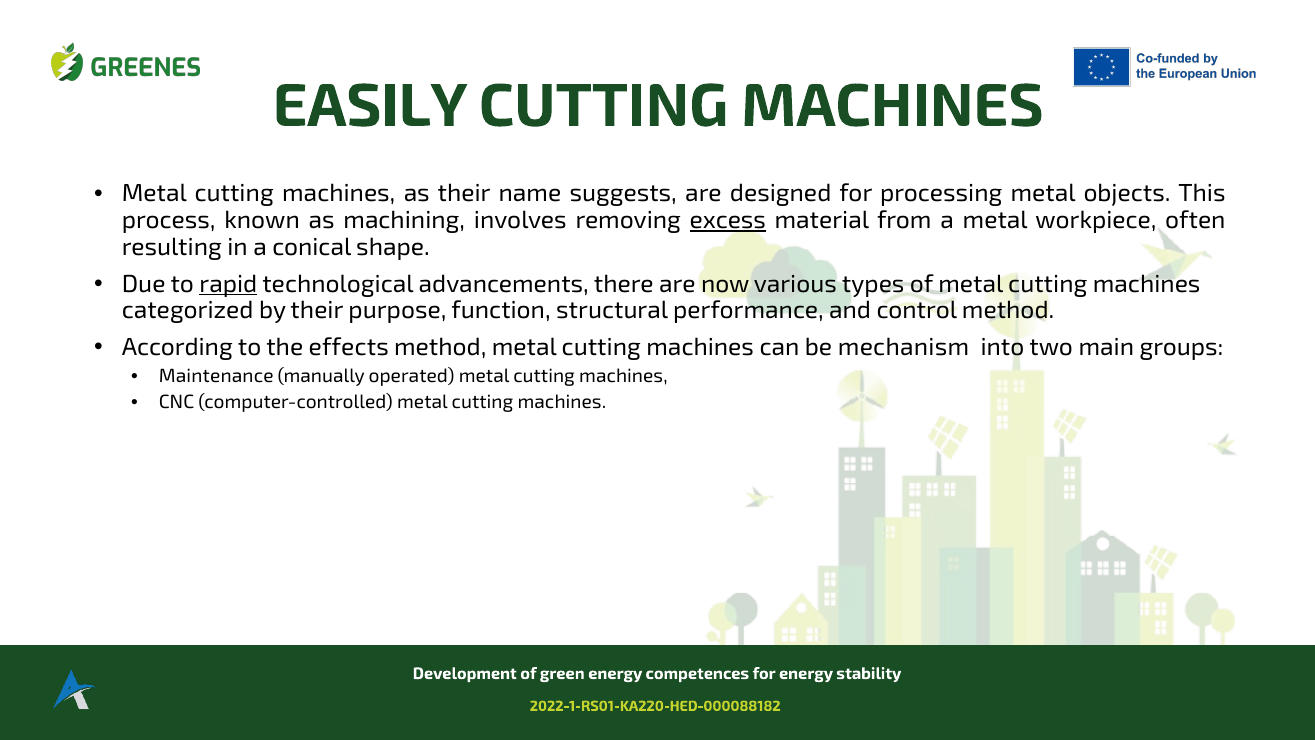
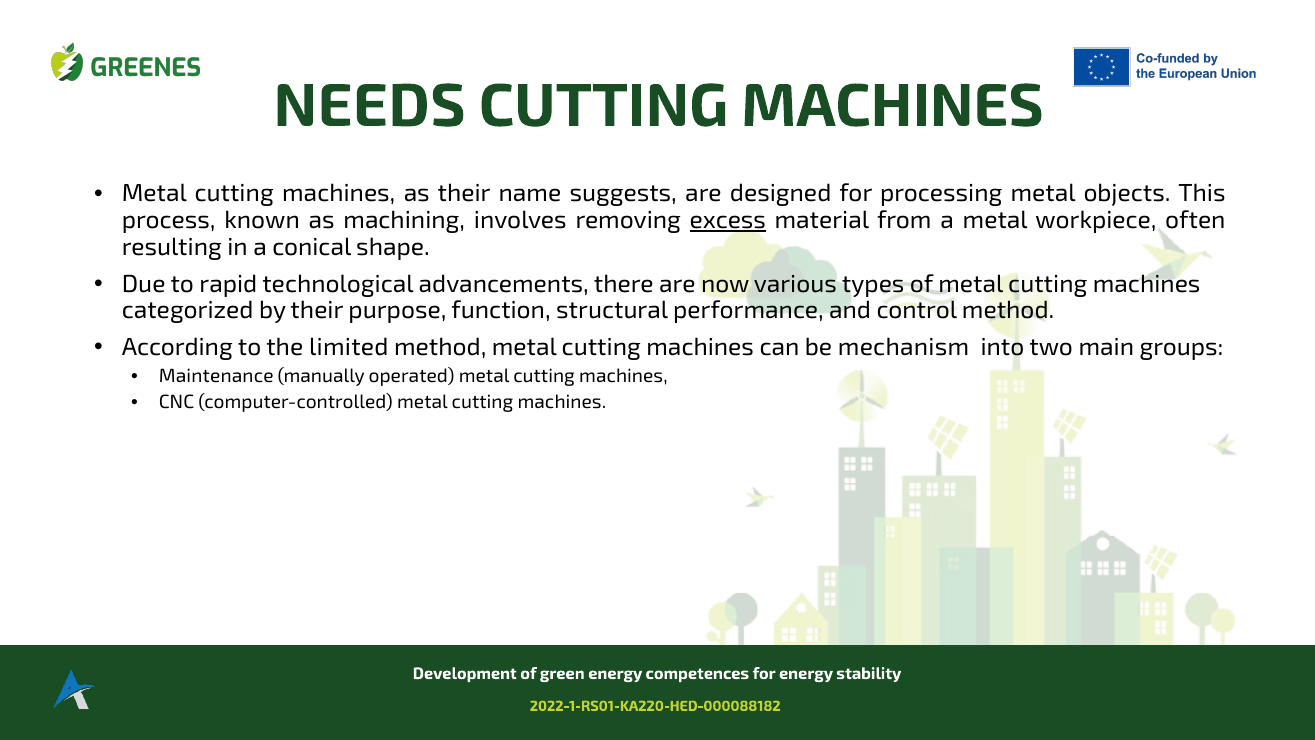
EASILY: EASILY -> NEEDS (370, 106)
rapid underline: present -> none (228, 284)
effects: effects -> limited (349, 348)
